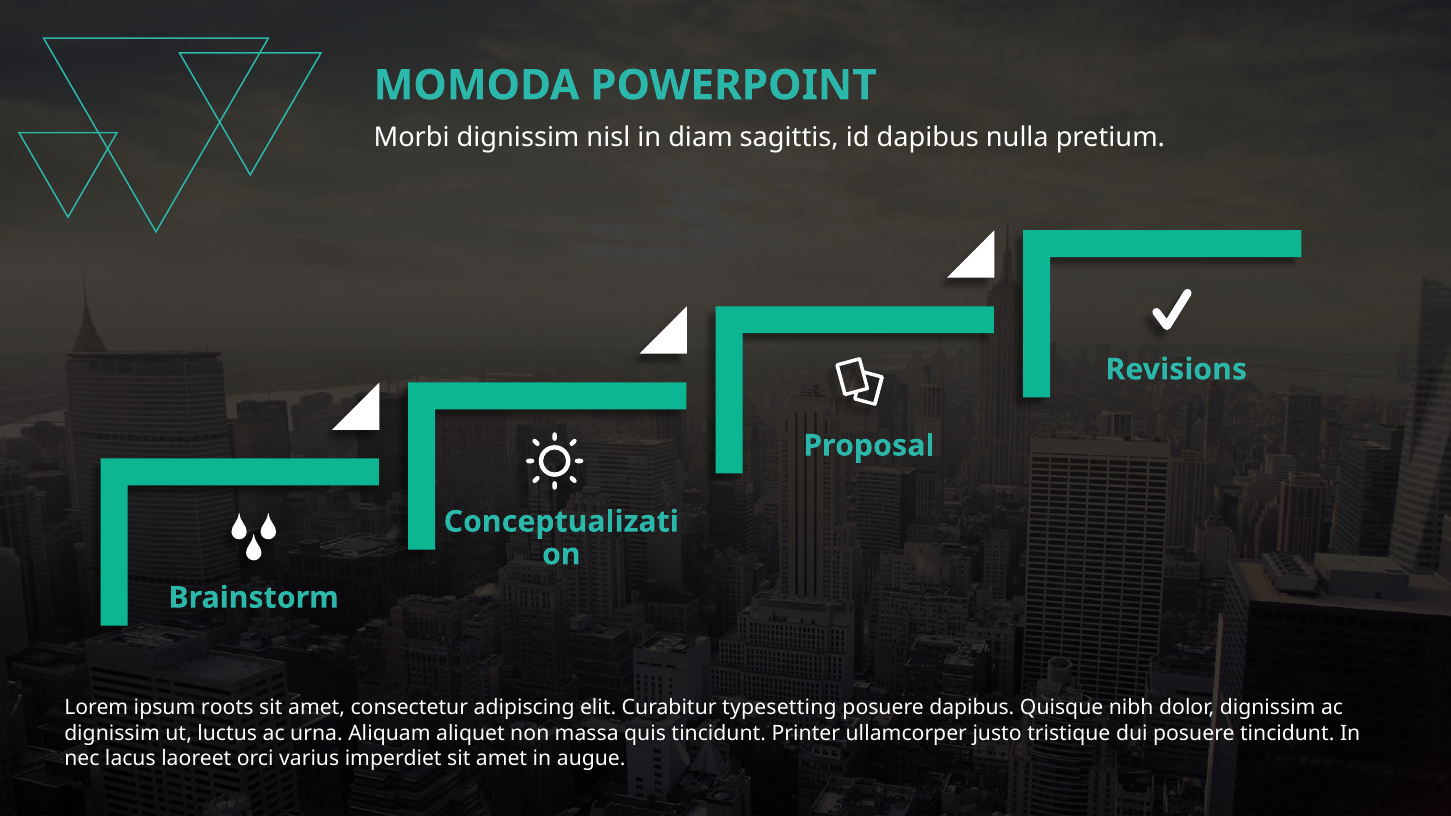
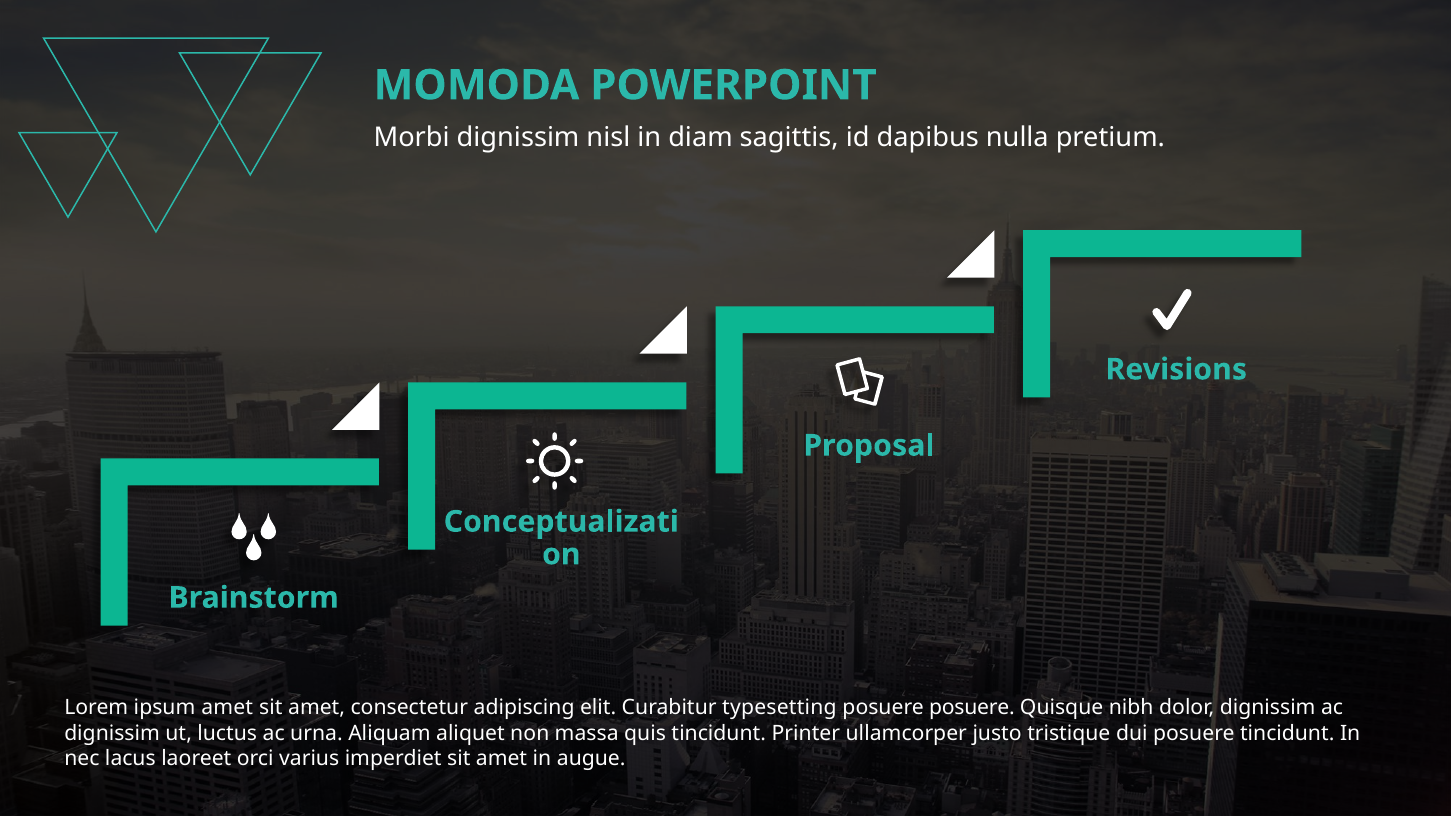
ipsum roots: roots -> amet (227, 708)
posuere dapibus: dapibus -> posuere (972, 708)
